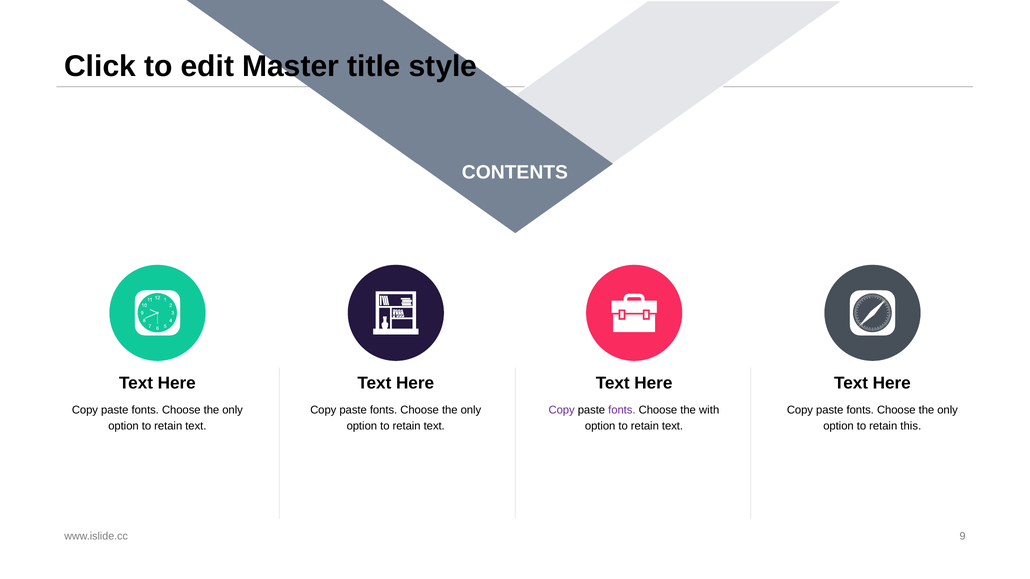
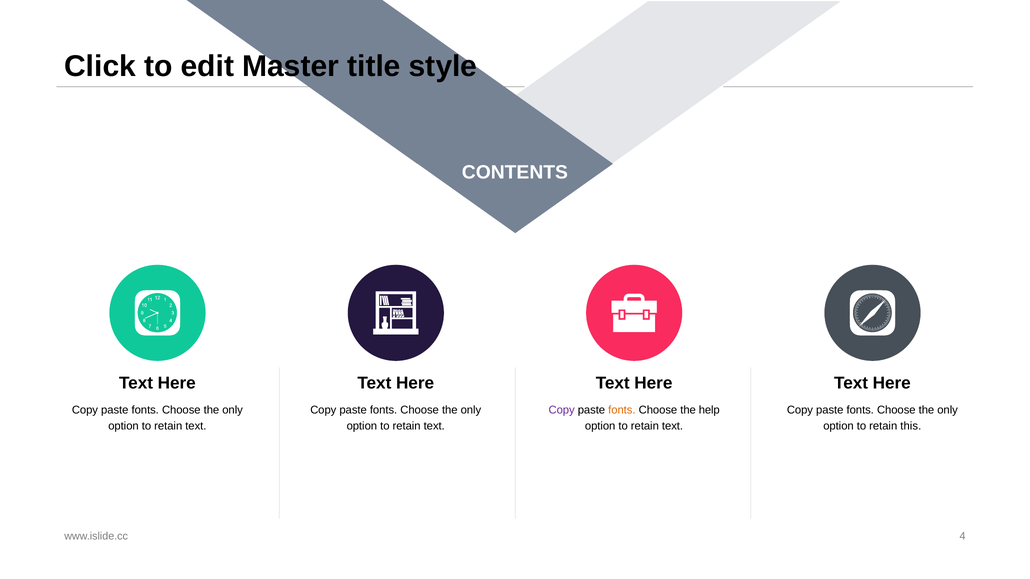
fonts colour: purple -> orange (622, 410)
with: with -> help (709, 410)
9: 9 -> 4 (963, 537)
